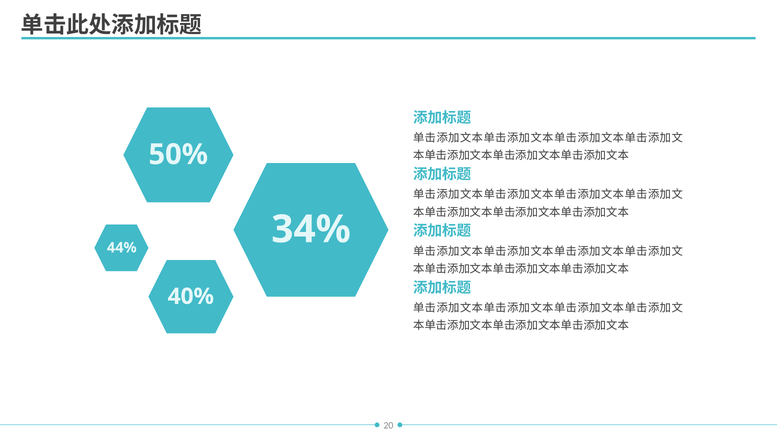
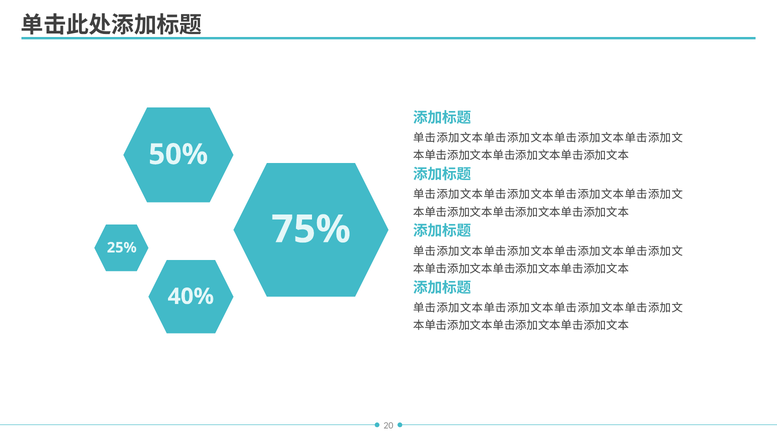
34%: 34% -> 75% (311, 229)
44%: 44% -> 25% (122, 248)
